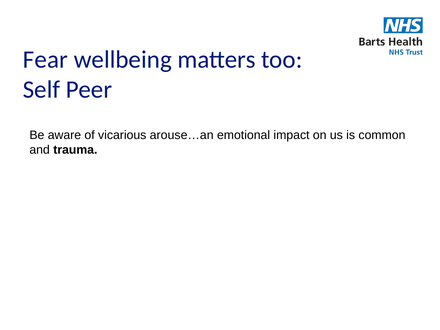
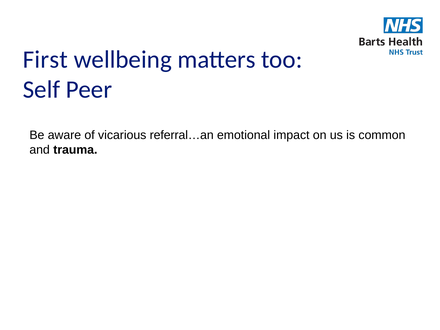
Fear: Fear -> First (45, 59)
arouse…an: arouse…an -> referral…an (182, 135)
